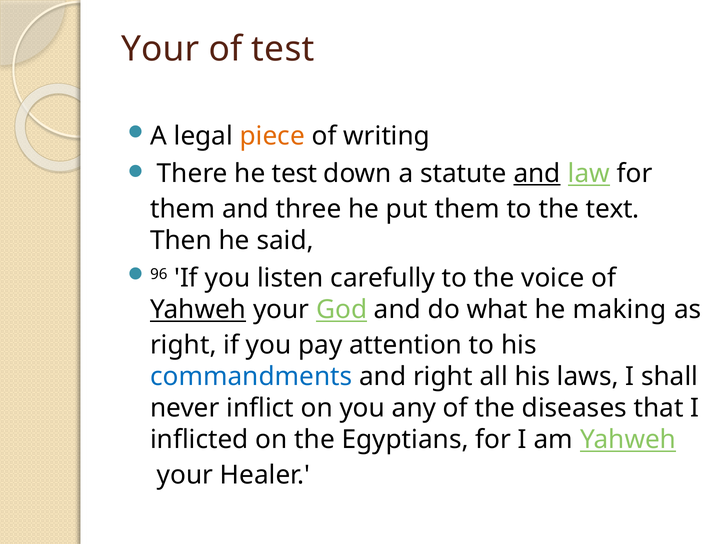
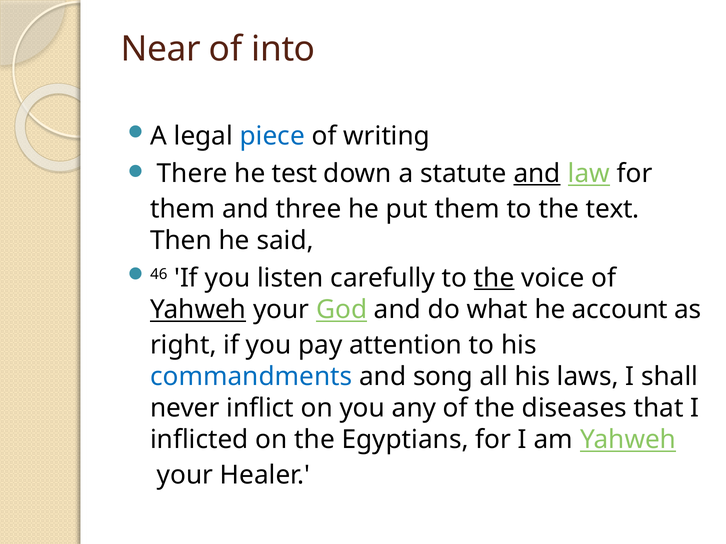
Your: Your -> Near (161, 49)
of test: test -> into (283, 49)
piece colour: orange -> blue (272, 136)
96: 96 -> 46 (159, 274)
the underline: none -> present (494, 278)
making: making -> account (620, 310)
and right: right -> song (443, 377)
